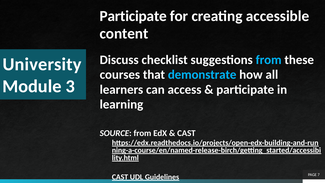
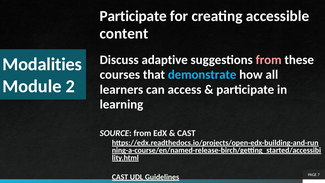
checklist: checklist -> adaptive (165, 60)
from colour: light blue -> pink (269, 60)
University: University -> Modalities (42, 64)
3: 3 -> 2 (70, 86)
